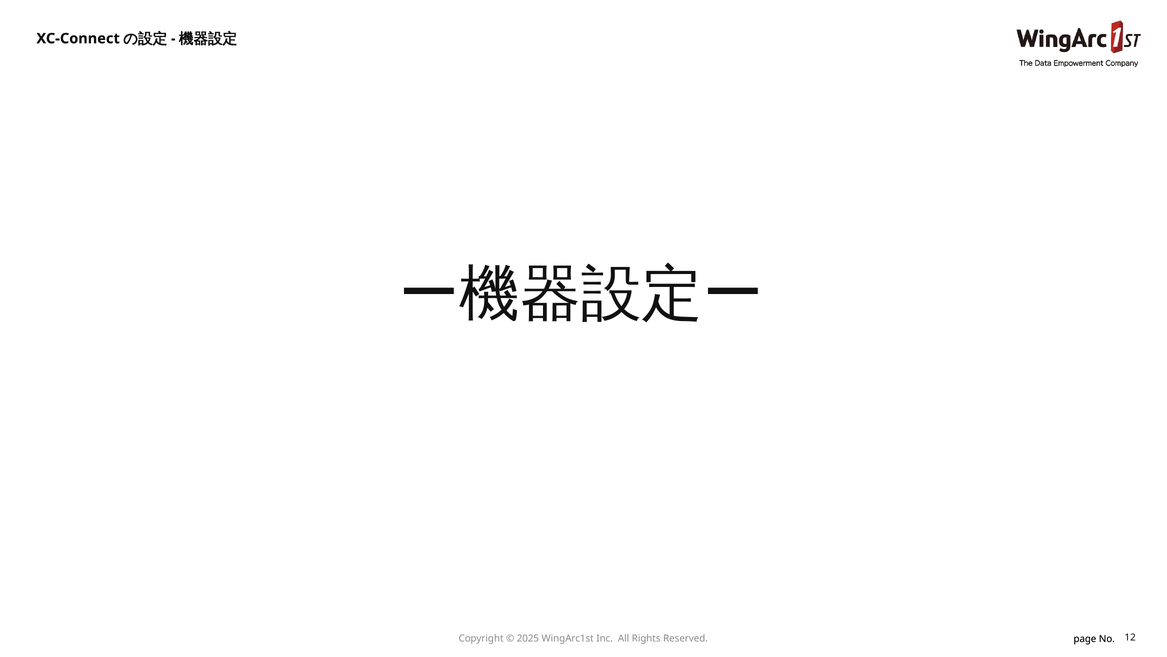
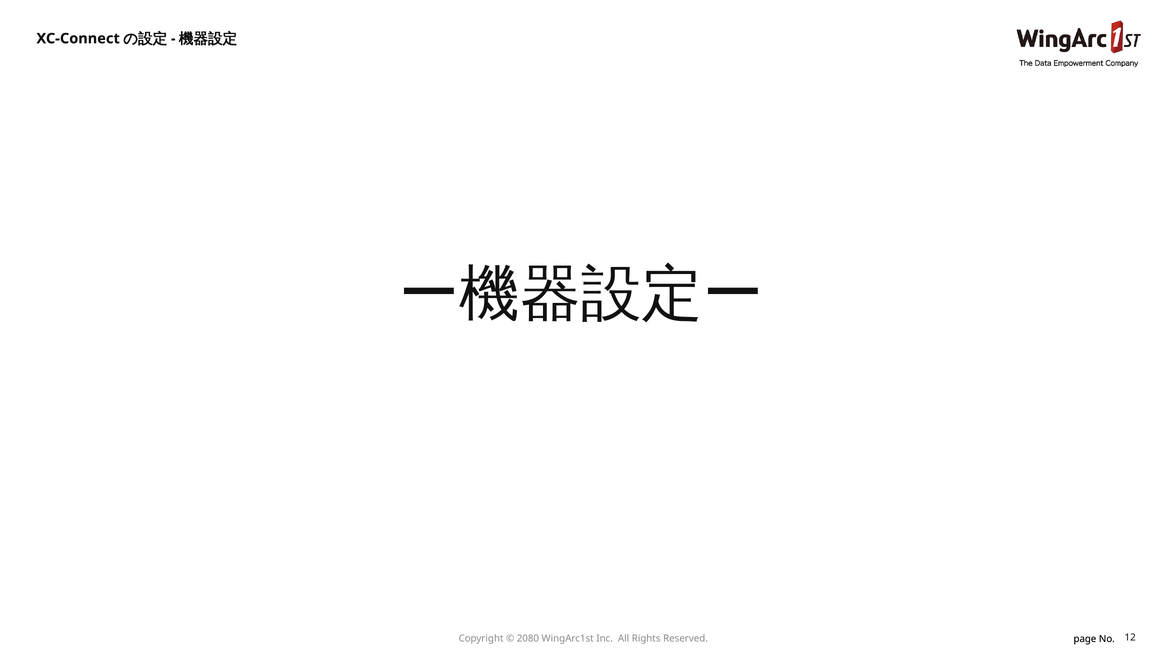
2025: 2025 -> 2080 (528, 638)
